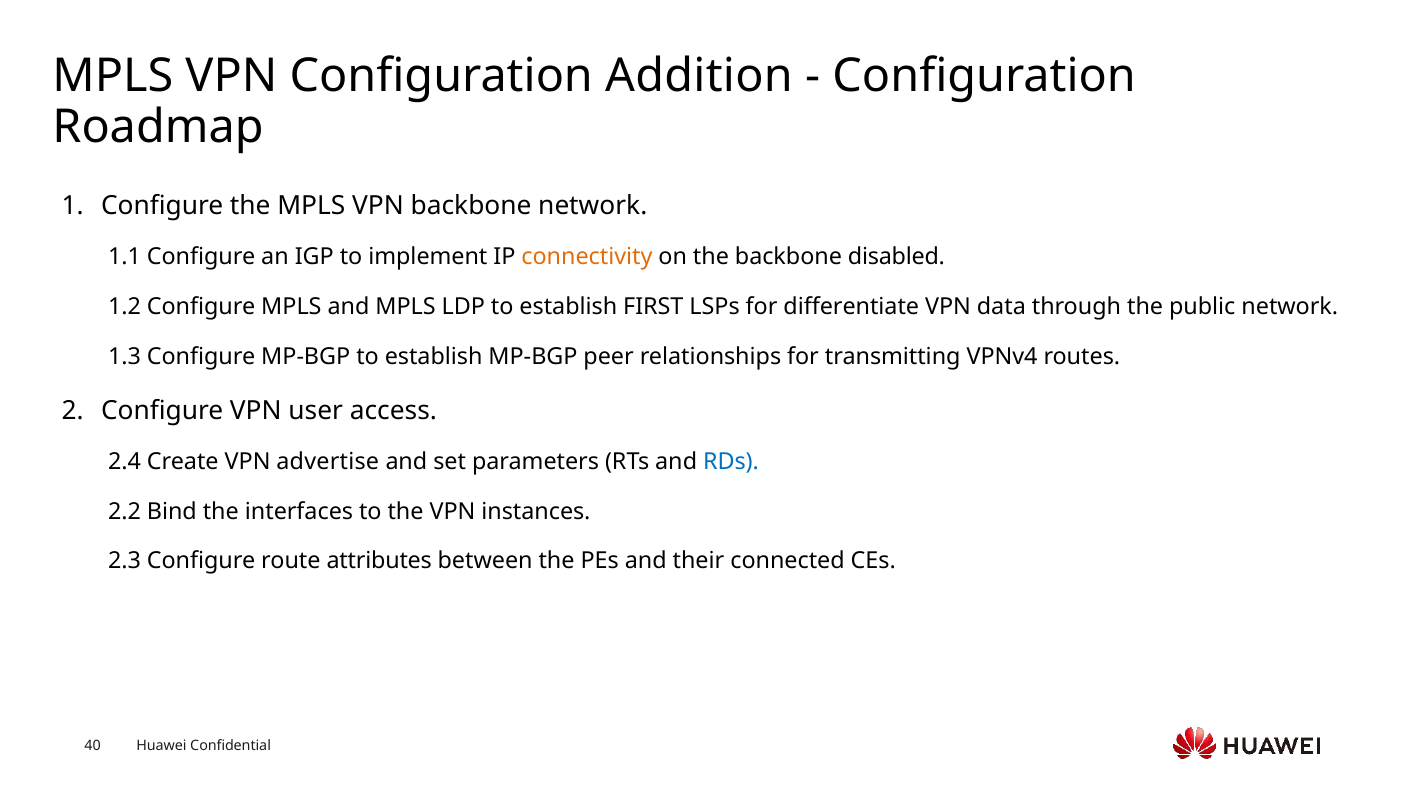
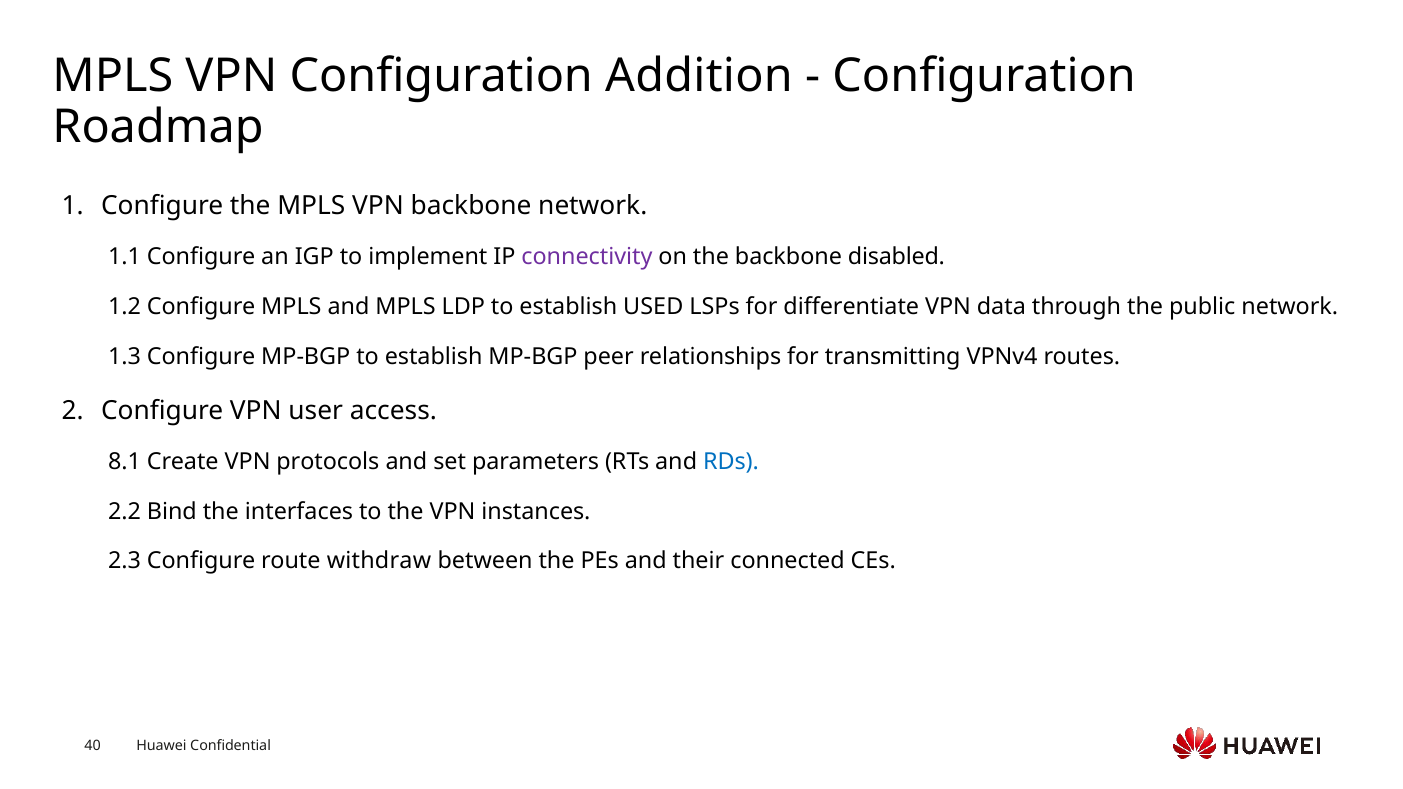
connectivity colour: orange -> purple (587, 257)
FIRST: FIRST -> USED (653, 307)
2.4: 2.4 -> 8.1 (125, 462)
advertise: advertise -> protocols (328, 462)
attributes: attributes -> withdraw (379, 561)
